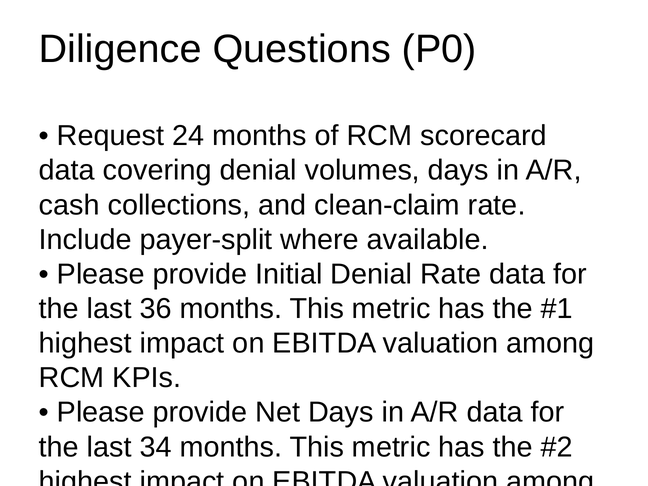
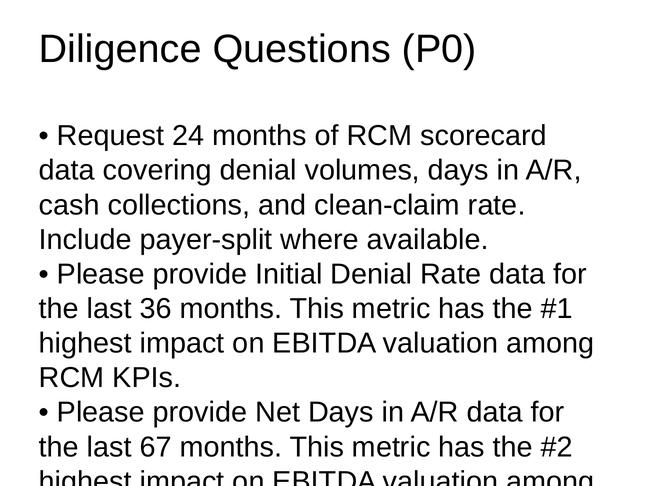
34: 34 -> 67 (156, 447)
